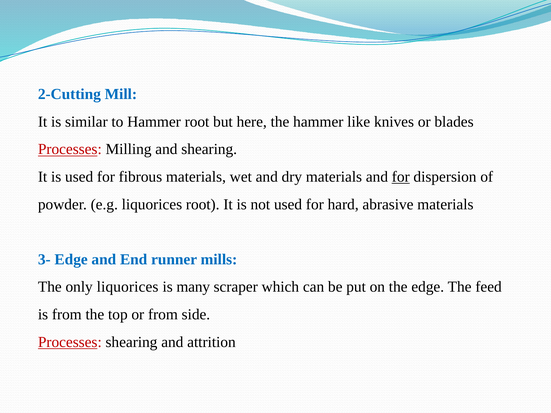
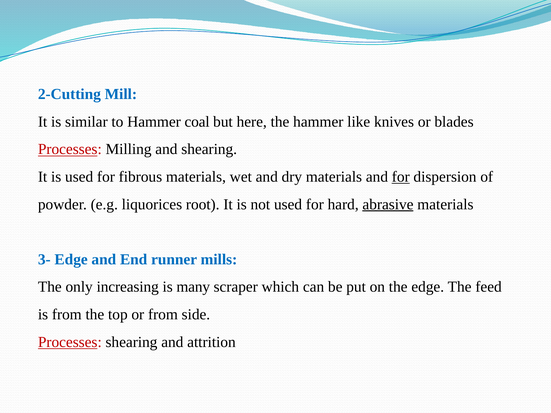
Hammer root: root -> coal (197, 122)
abrasive underline: none -> present (388, 204)
only liquorices: liquorices -> increasing (128, 287)
